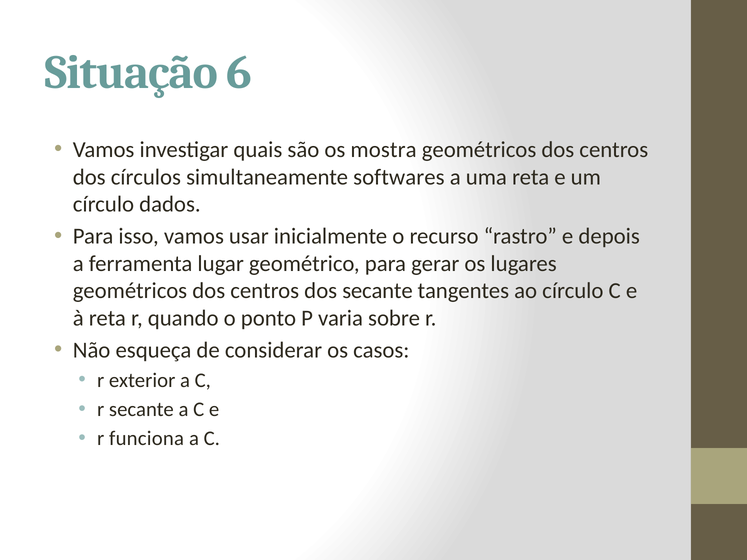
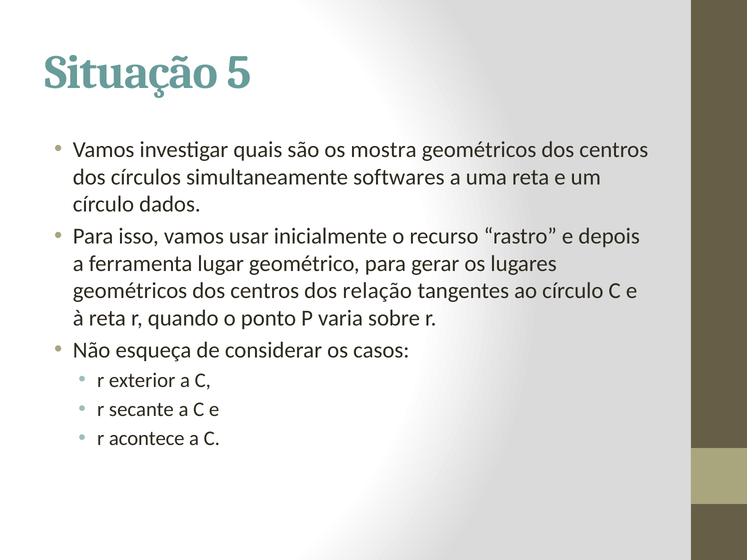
6: 6 -> 5 (239, 72)
dos secante: secante -> relação (377, 291)
funciona: funciona -> acontece (147, 439)
